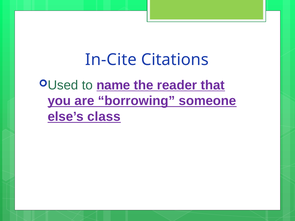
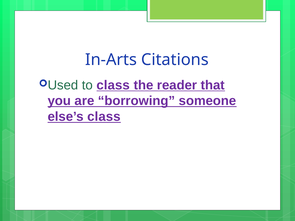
In-Cite: In-Cite -> In-Arts (111, 60)
to name: name -> class (113, 85)
